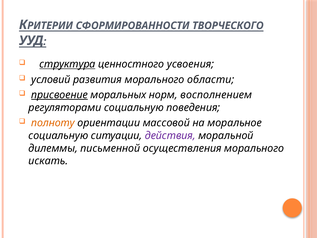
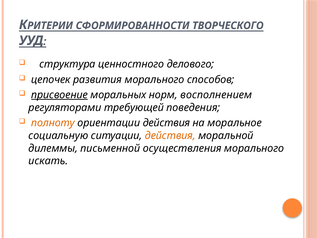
структура underline: present -> none (67, 64)
усвоения: усвоения -> делового (190, 64)
условий: условий -> цепочек (51, 79)
области: области -> способов (211, 79)
регуляторами социальную: социальную -> требующей (134, 107)
ориентации массовой: массовой -> действия (166, 123)
действия colour: purple -> orange (170, 135)
